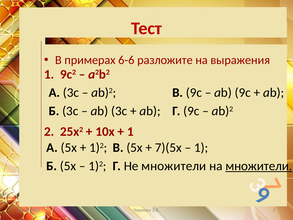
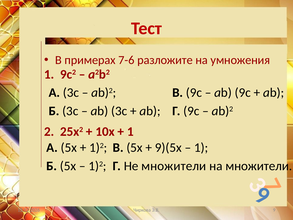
6-6: 6-6 -> 7-6 (126, 60)
выражения: выражения -> умножения (240, 60)
7)(5х: 7)(5х -> 9)(5х (168, 148)
множители underline: present -> none (259, 166)
